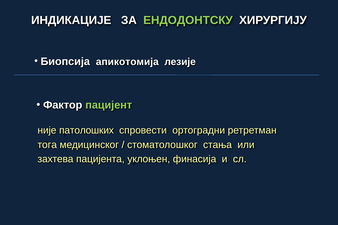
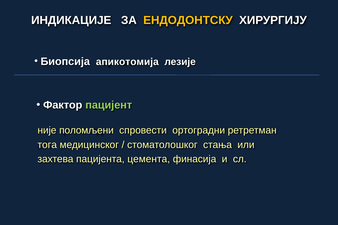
ЕНДОДОНТСКУ colour: light green -> yellow (188, 20)
патолошких: патолошких -> поломљени (86, 131)
уклоњен: уклоњен -> цемента (149, 159)
